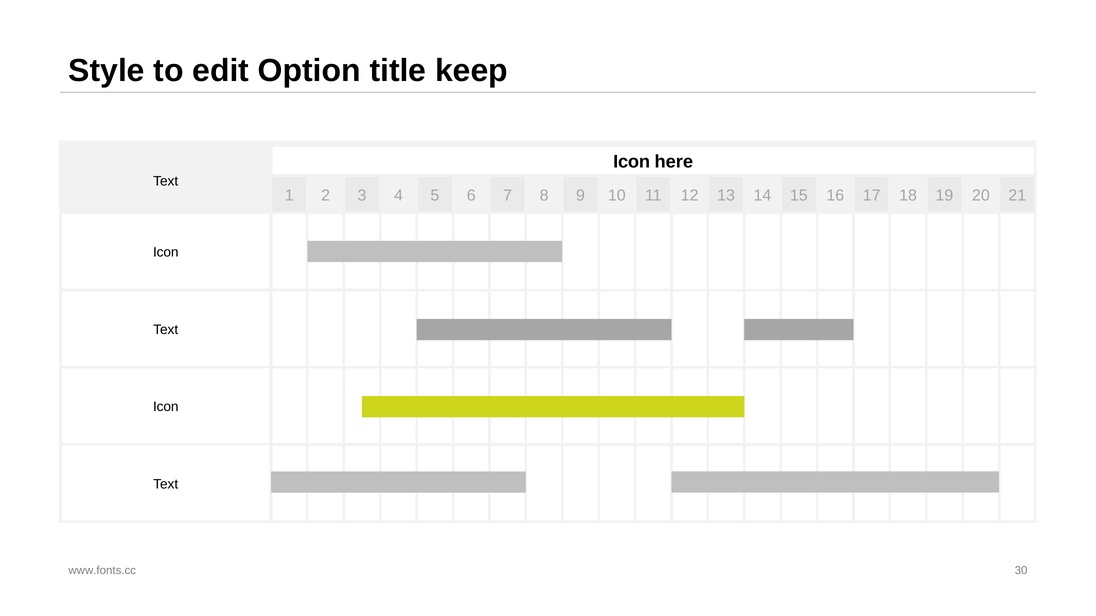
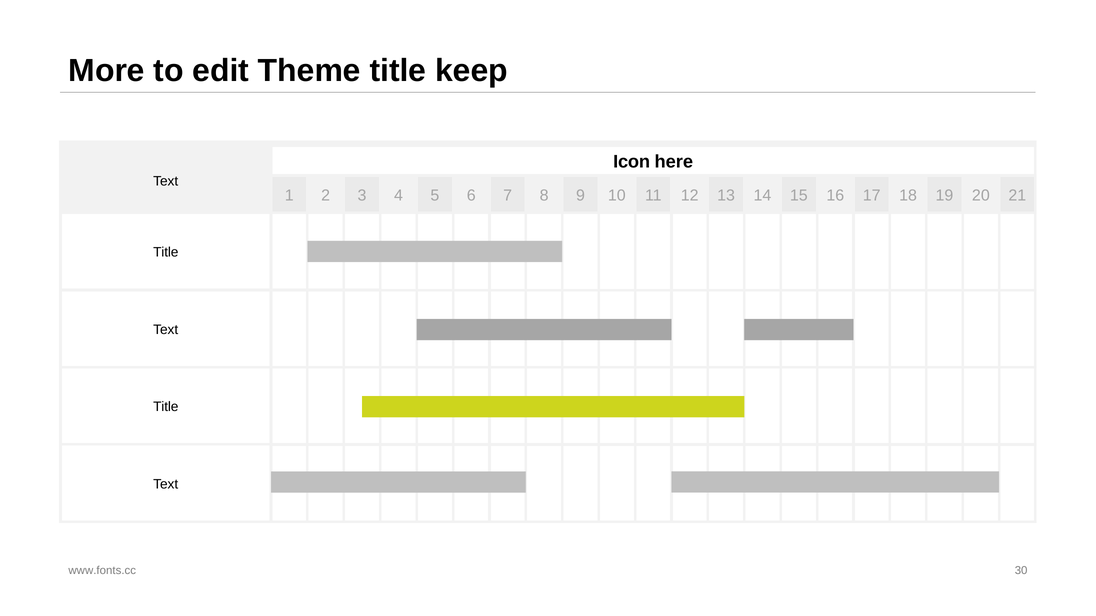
Style: Style -> More (107, 71)
Option: Option -> Theme (309, 71)
Icon: Icon -> Title (166, 253)
Icon: Icon -> Title (166, 407)
